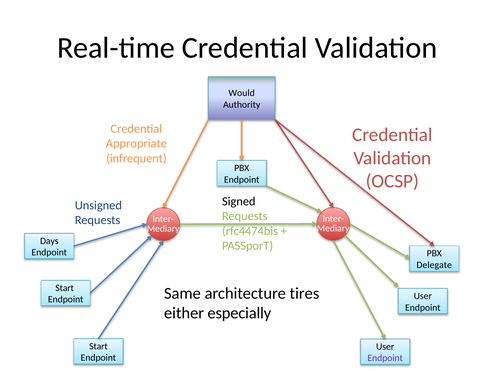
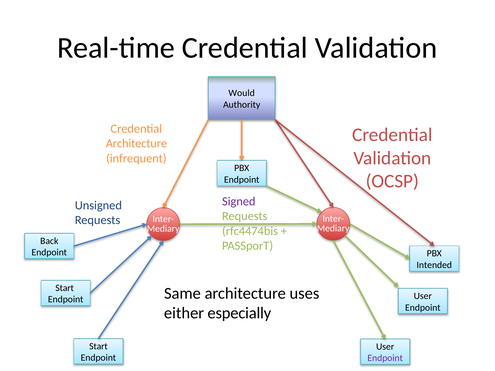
Appropriate: Appropriate -> Architecture (136, 144)
Signed colour: black -> purple (239, 202)
Days: Days -> Back (49, 241)
Delegate: Delegate -> Intended (434, 265)
tires: tires -> uses (304, 293)
